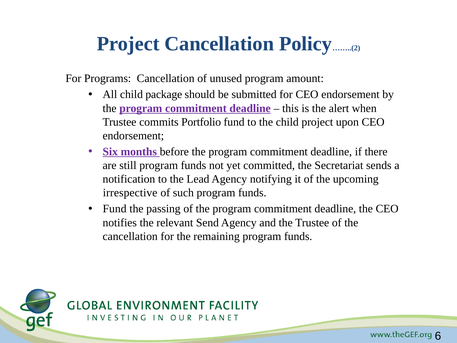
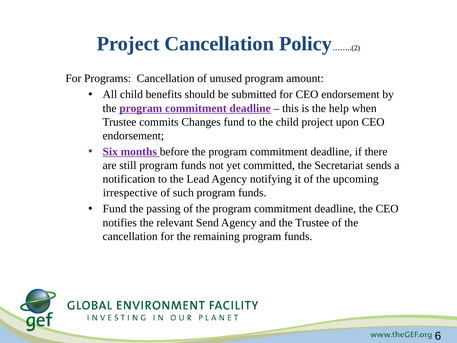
package: package -> benefits (164, 94)
alert: alert -> help (339, 108)
Portfolio: Portfolio -> Changes (201, 122)
